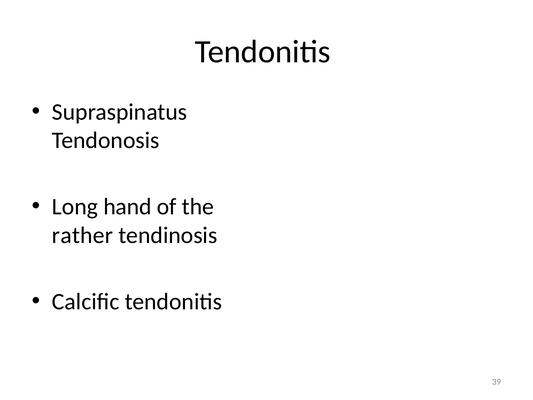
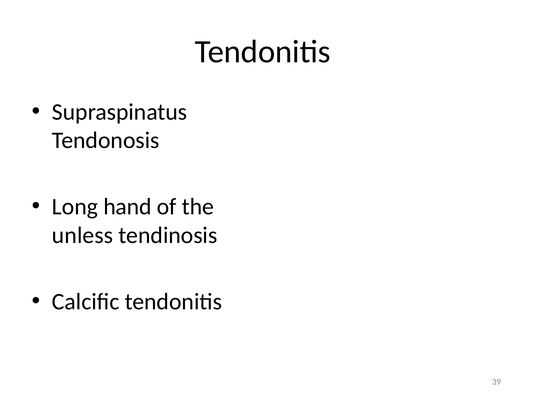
rather: rather -> unless (83, 235)
